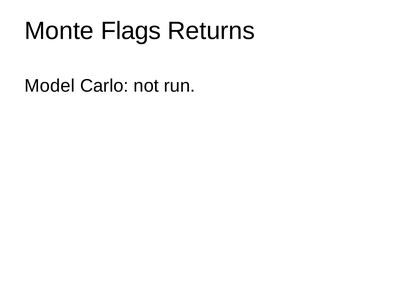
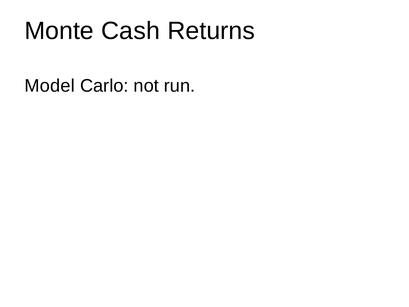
Flags: Flags -> Cash (131, 31)
